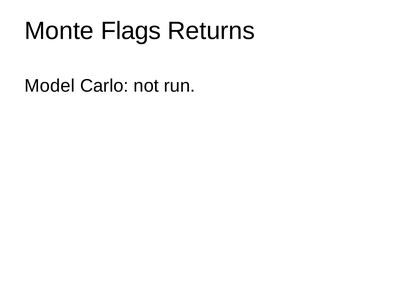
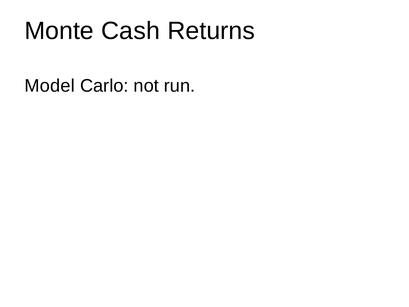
Flags: Flags -> Cash (131, 31)
